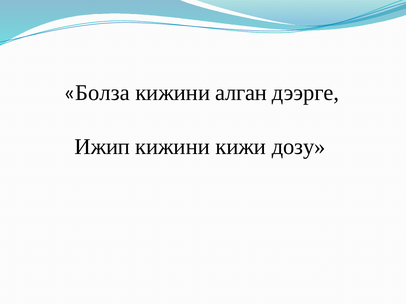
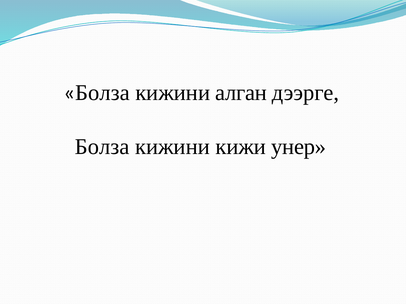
Ижип: Ижип -> Болза (102, 147)
дозу: дозу -> унер (299, 147)
